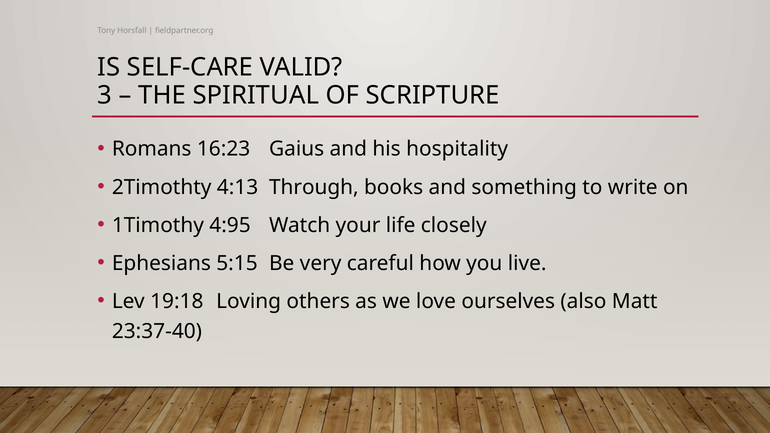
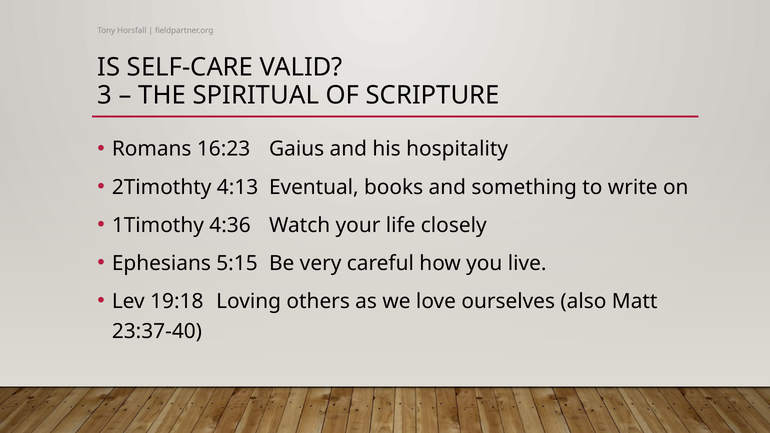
Through: Through -> Eventual (314, 187)
4:95: 4:95 -> 4:36 (230, 225)
